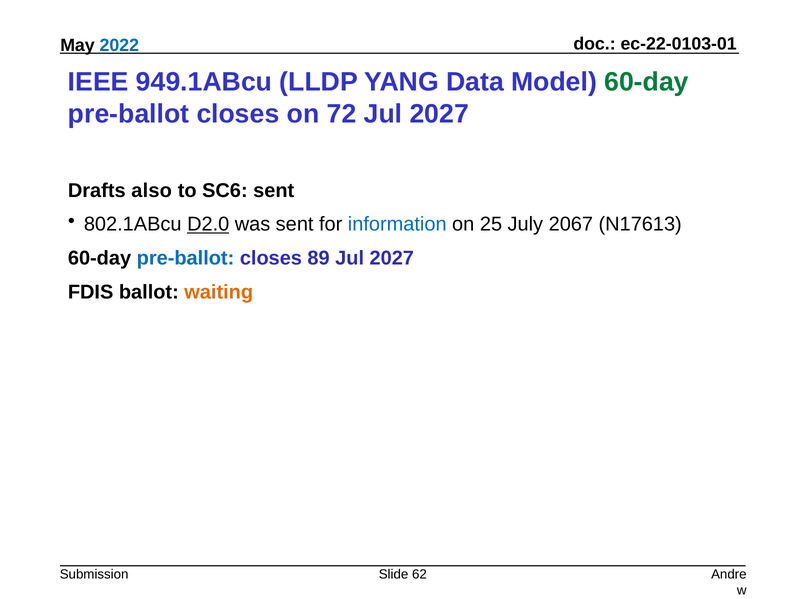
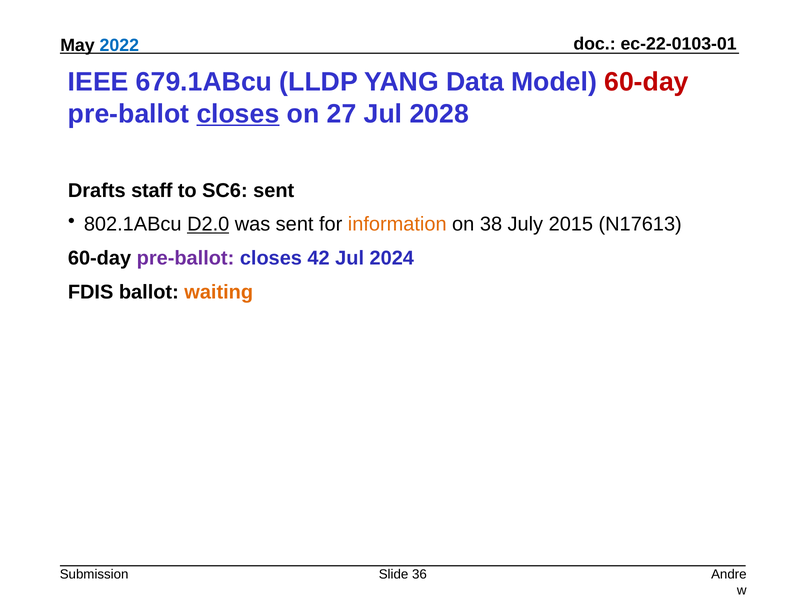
949.1ABcu: 949.1ABcu -> 679.1ABcu (204, 82)
60-day colour: green -> red (647, 82)
closes underline: none -> present (238, 114)
72: 72 -> 27 (342, 114)
2027: 2027 -> 2028 (439, 114)
also: also -> staff (152, 191)
information colour: blue -> orange (397, 224)
25: 25 -> 38 (491, 224)
2067: 2067 -> 2015 (571, 224)
pre-ballot colour: blue -> purple (185, 258)
89: 89 -> 42 (319, 258)
2027: 2027 -> 2024 (392, 258)
62: 62 -> 36 (419, 575)
